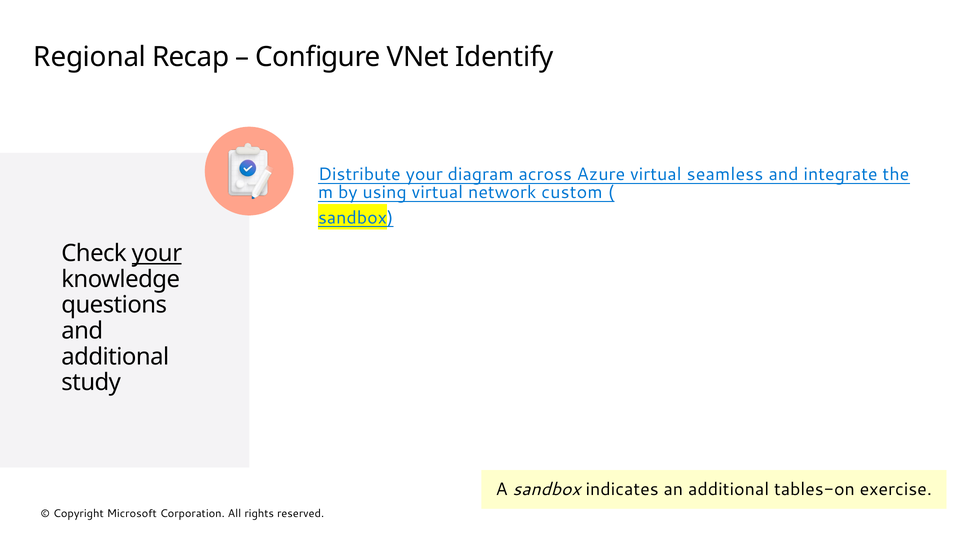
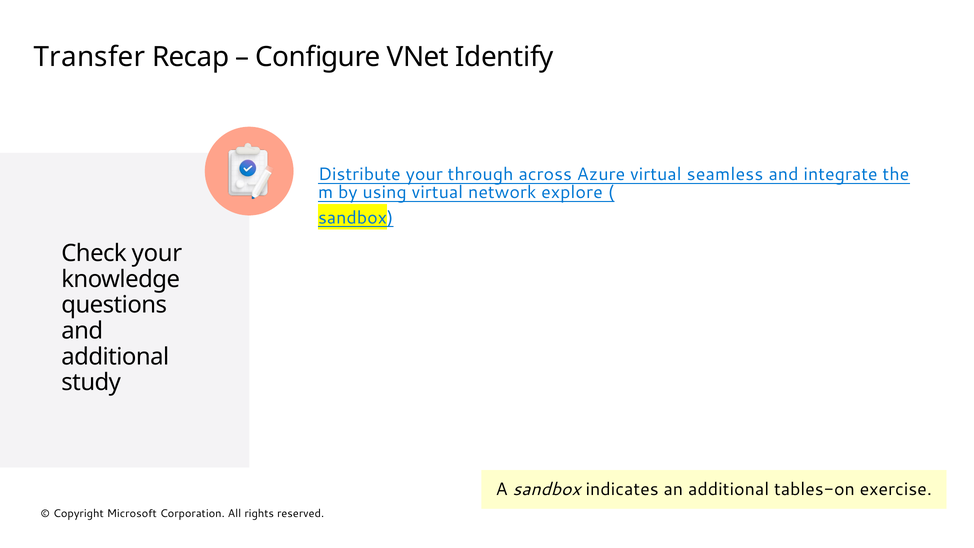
Regional: Regional -> Transfer (90, 57)
diagram: diagram -> through (481, 174)
custom: custom -> explore (572, 192)
your underline: present -> none (157, 253)
